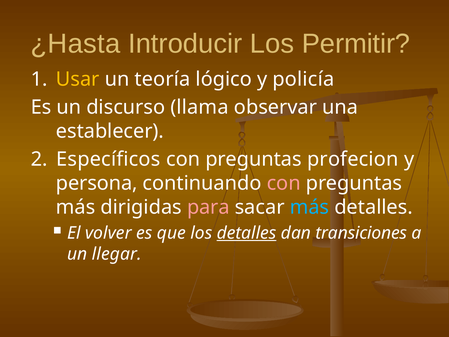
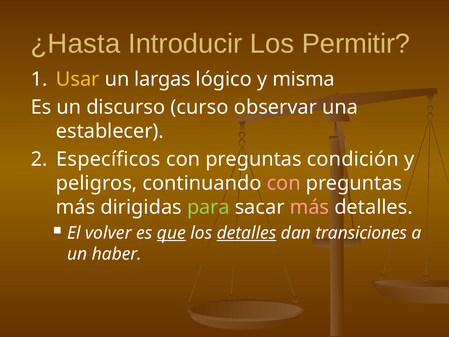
teoría: teoría -> largas (163, 79)
policía: policía -> misma (304, 79)
llama: llama -> curso (200, 107)
profecion: profecion -> condición (353, 159)
persona: persona -> peligros (97, 183)
para colour: pink -> light green (208, 207)
más colour: light blue -> pink (309, 207)
que underline: none -> present (171, 233)
llegar: llegar -> haber (117, 254)
